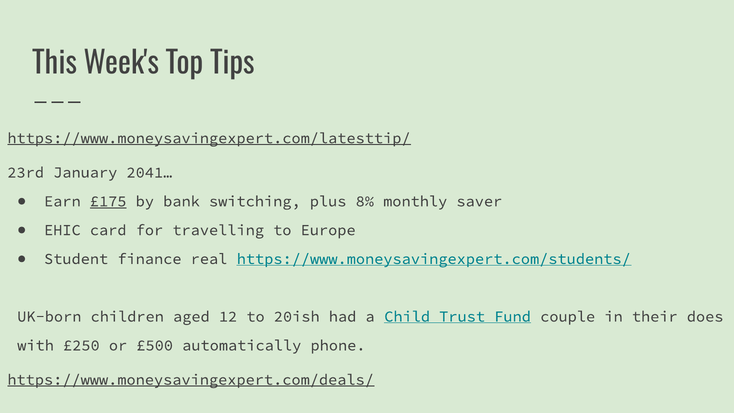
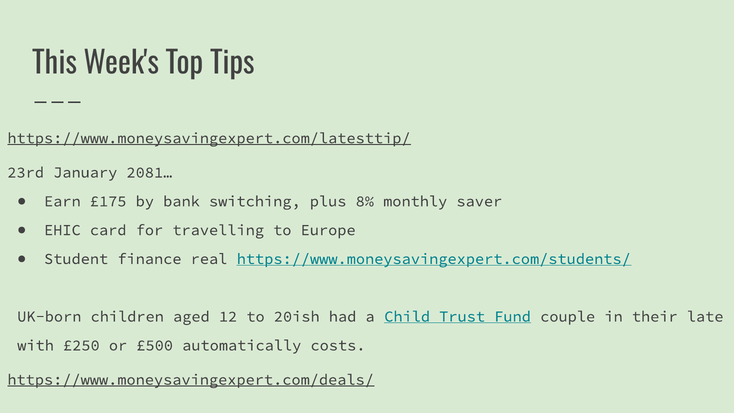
2041…: 2041… -> 2081… (149, 172)
£175 underline: present -> none (108, 201)
does: does -> late (705, 316)
phone: phone -> costs (338, 345)
